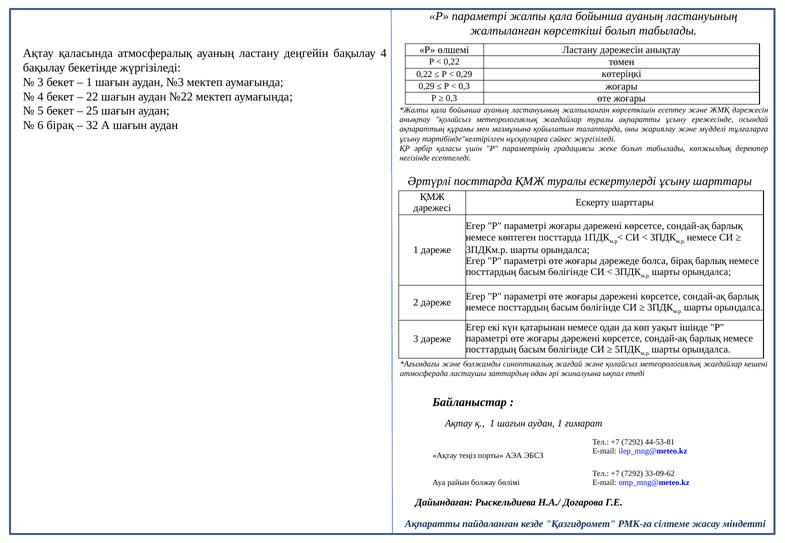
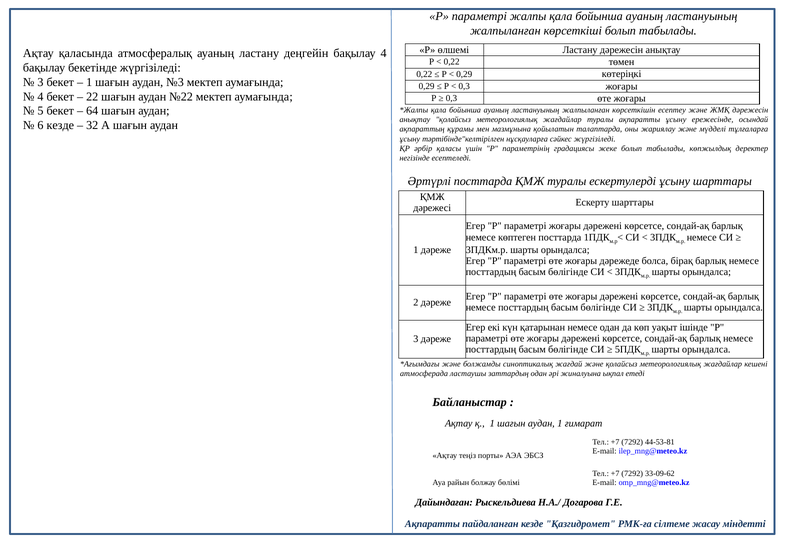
25: 25 -> 64 (92, 111)
6 бірақ: бірақ -> кезде (60, 126)
